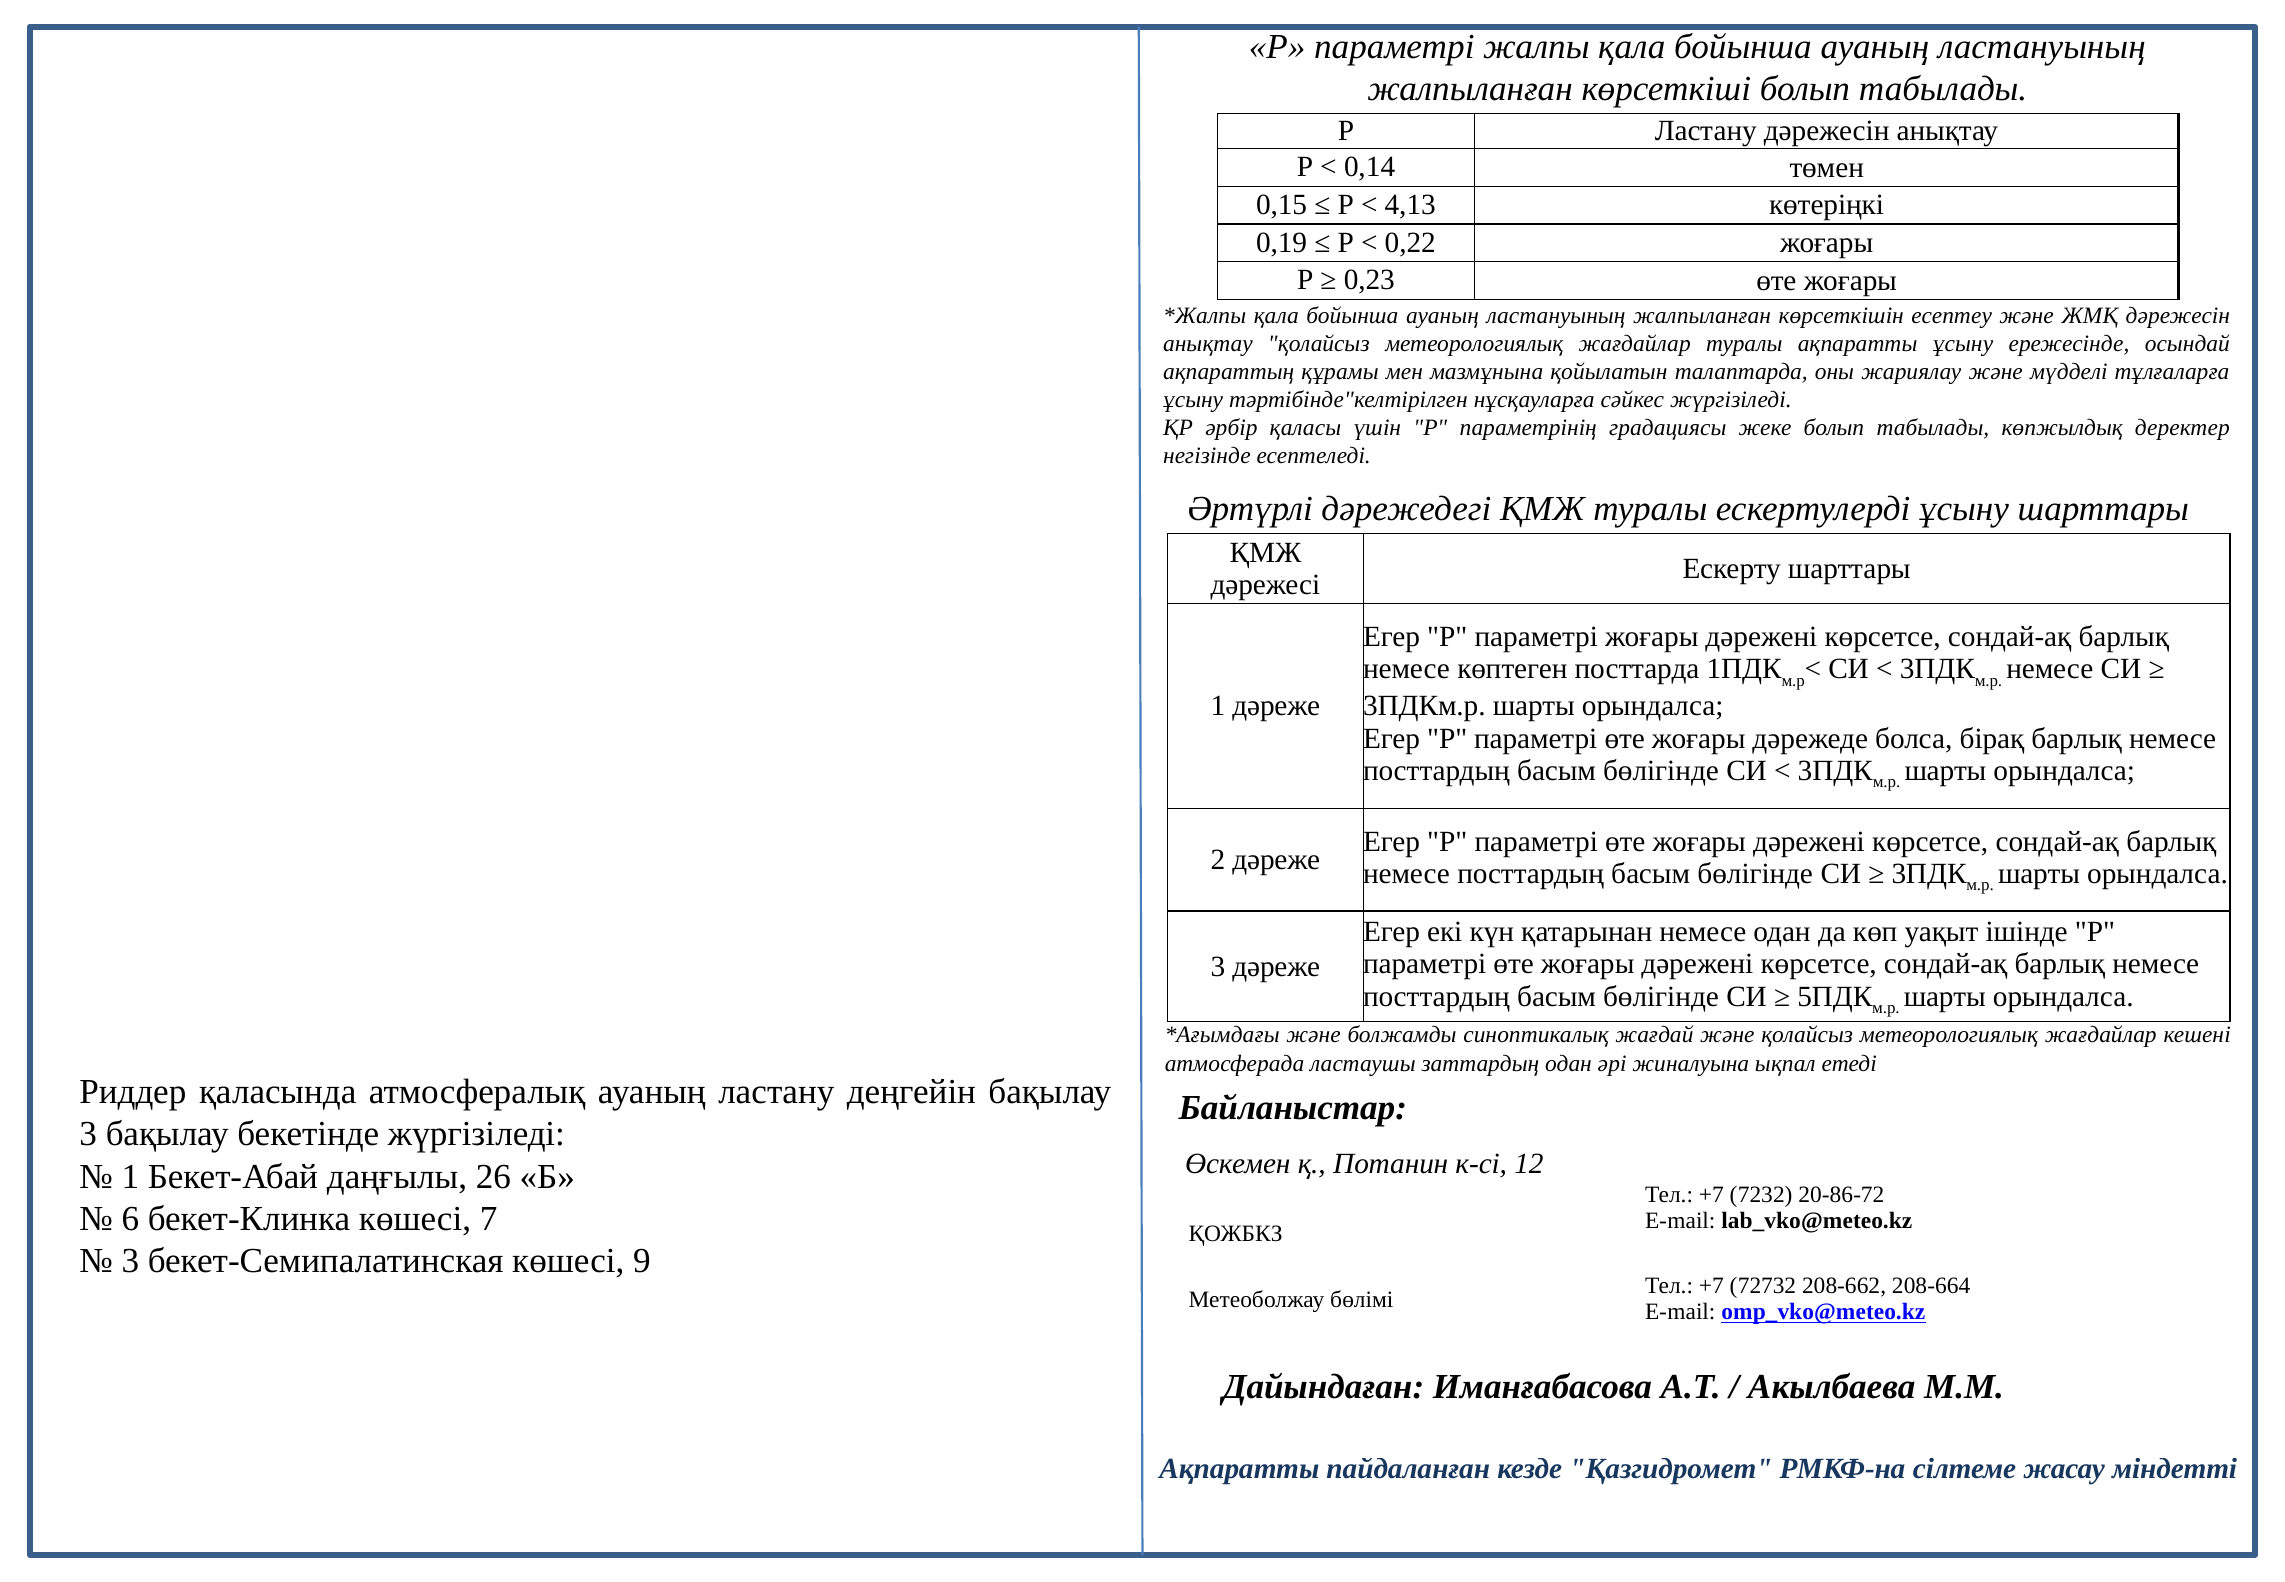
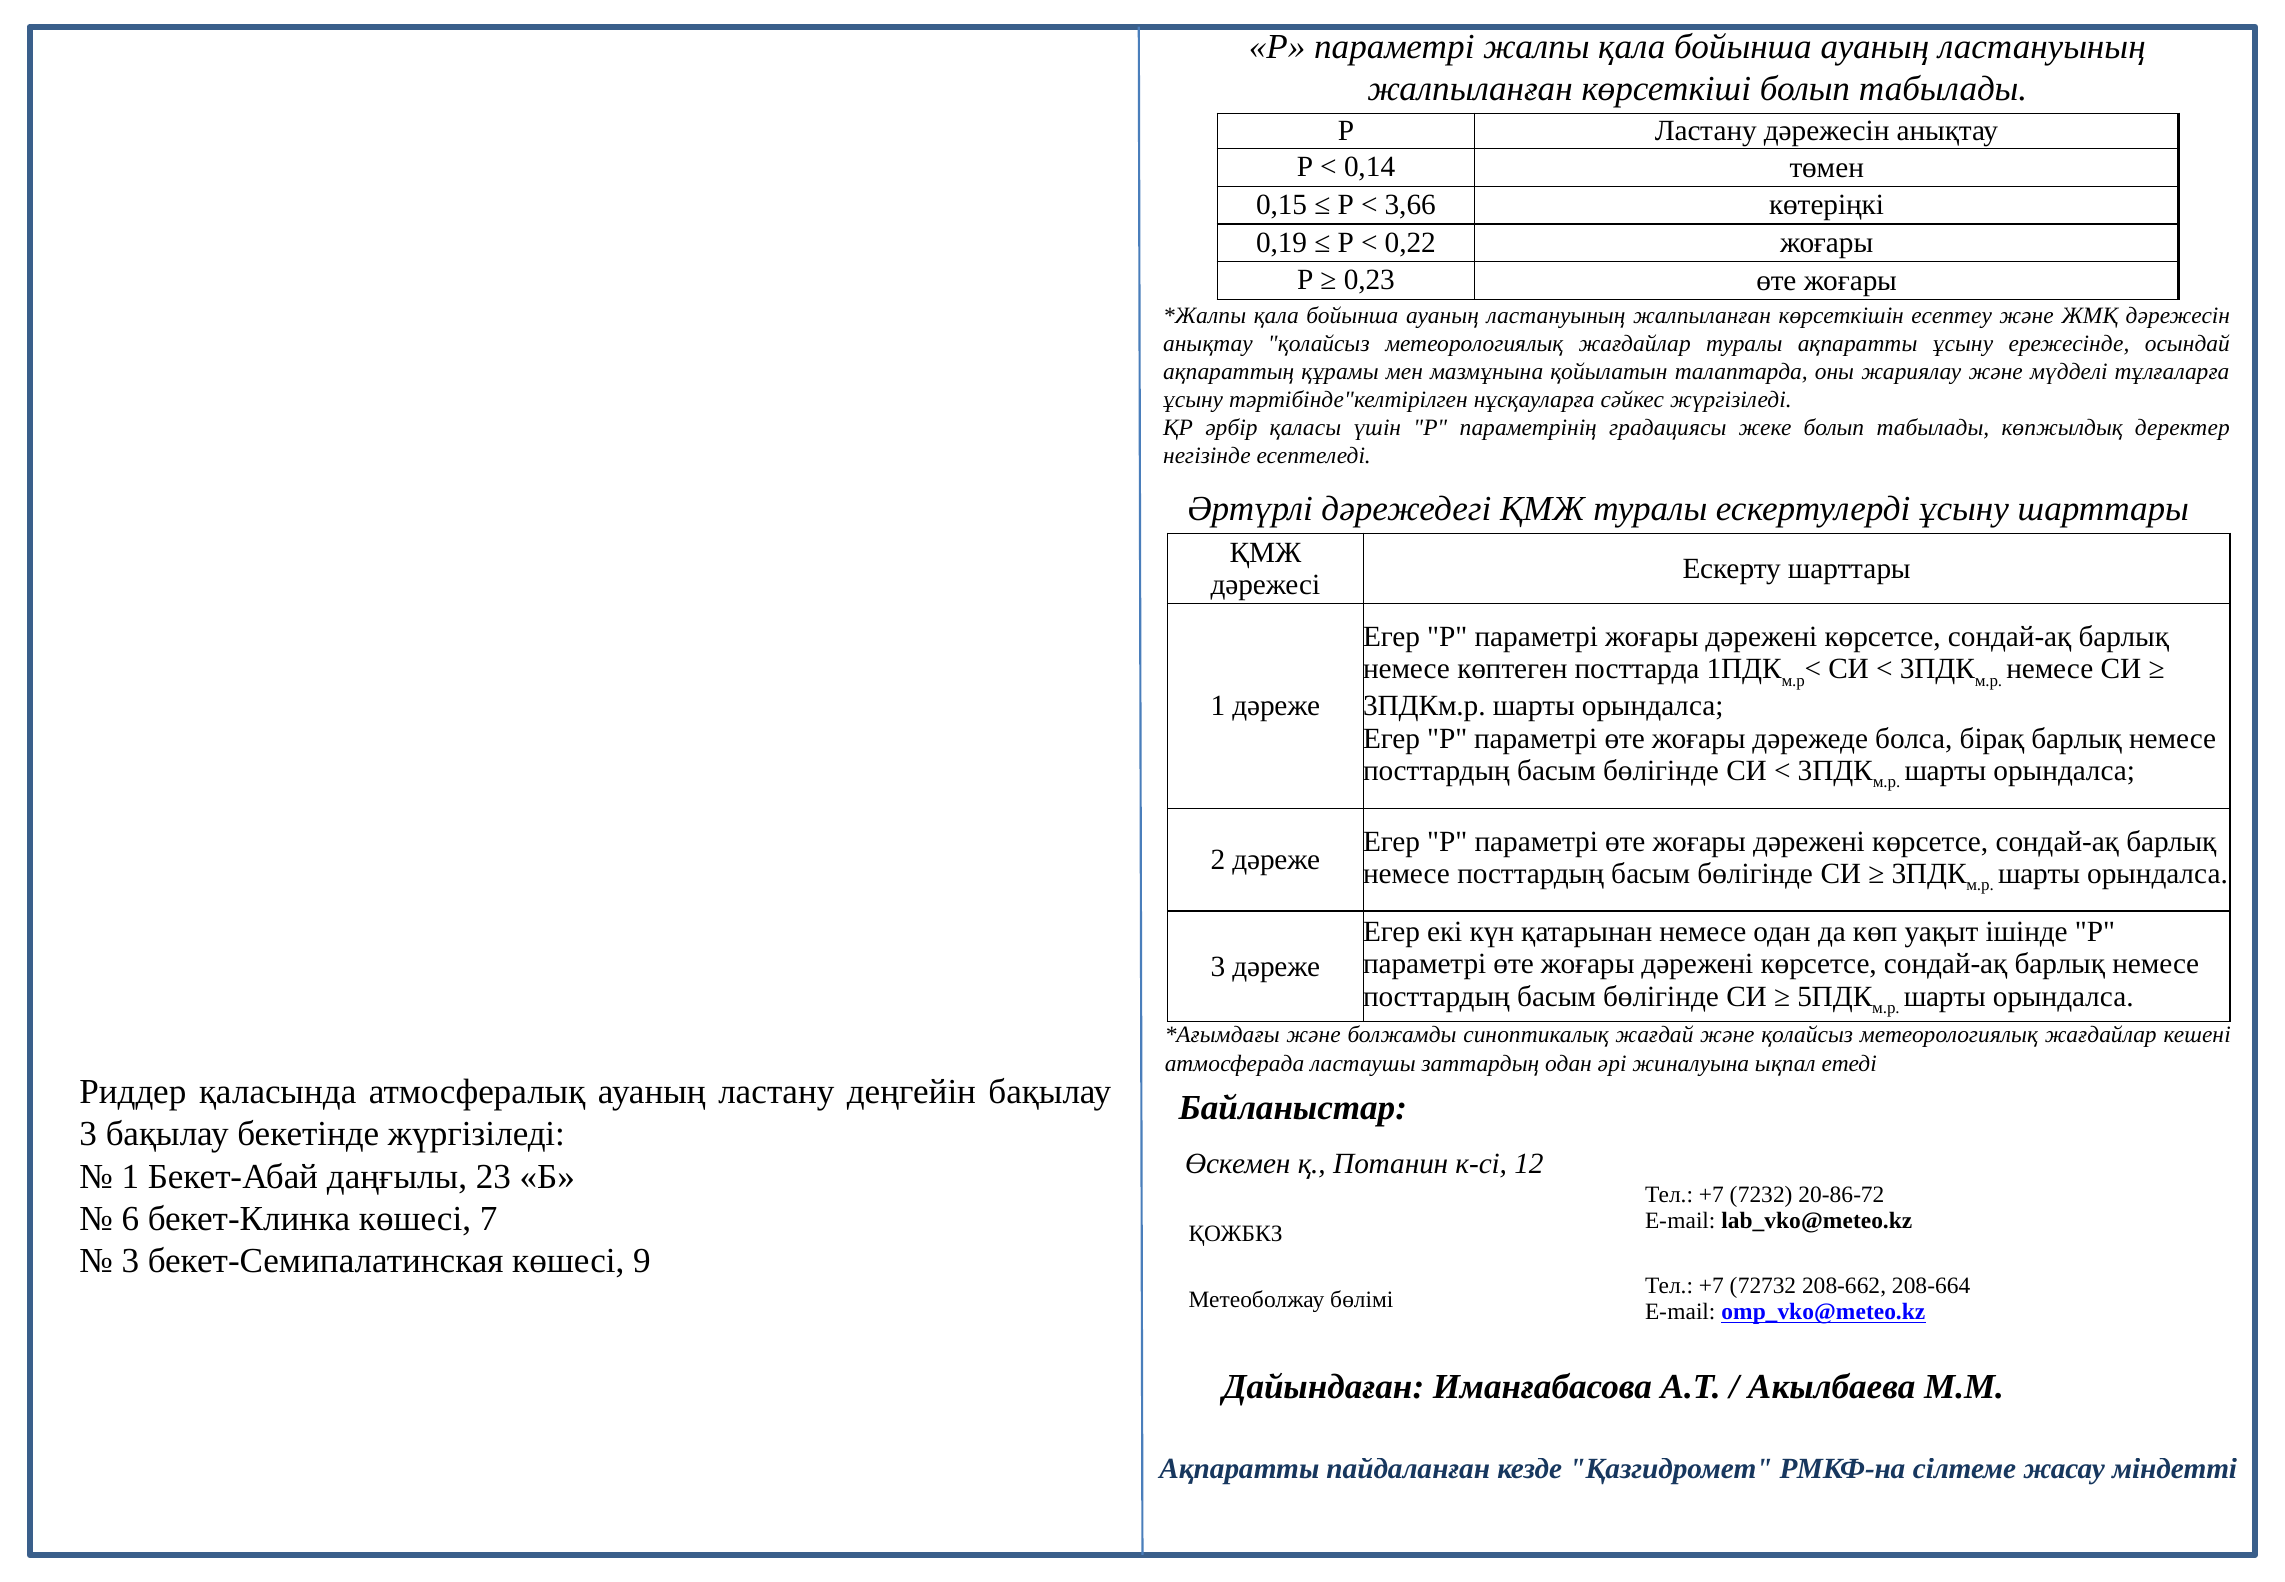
4,13: 4,13 -> 3,66 (1410, 205)
26: 26 -> 23 (493, 1176)
